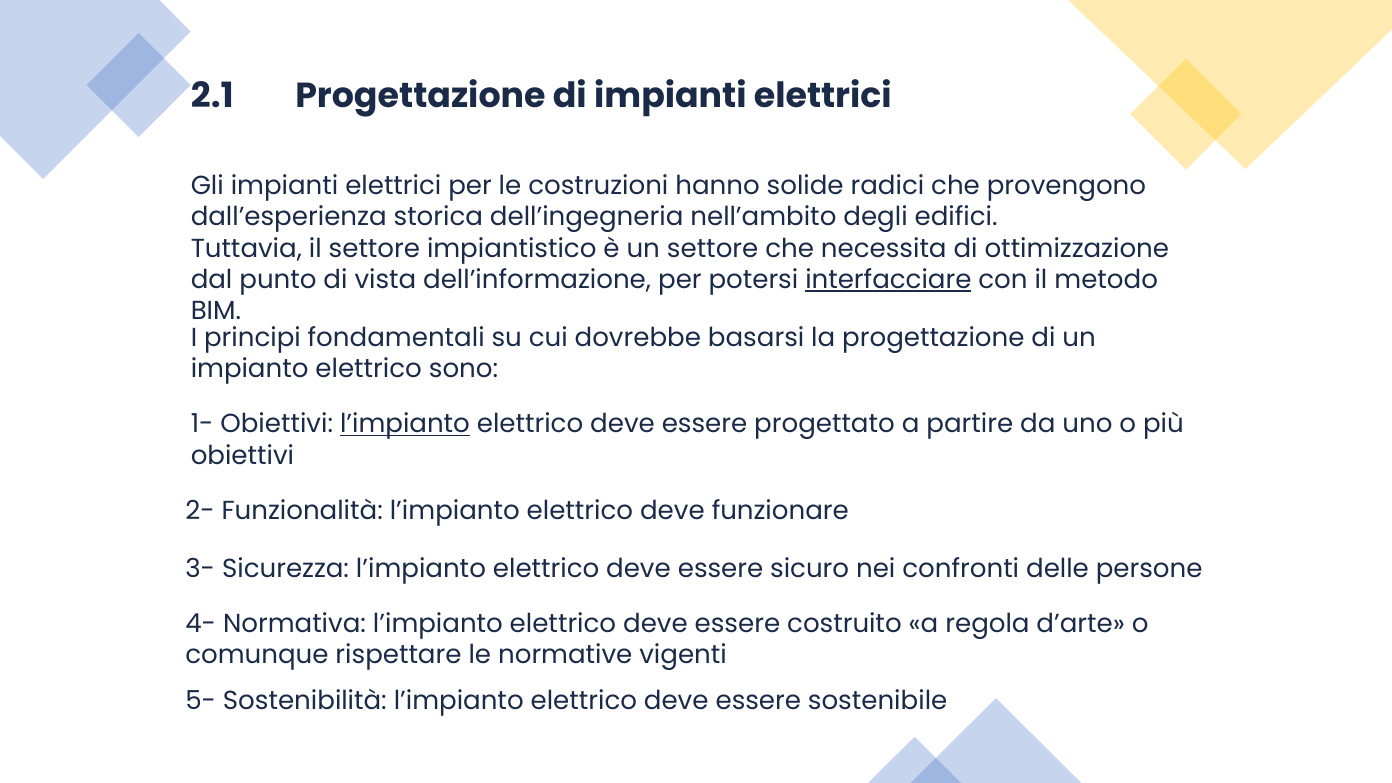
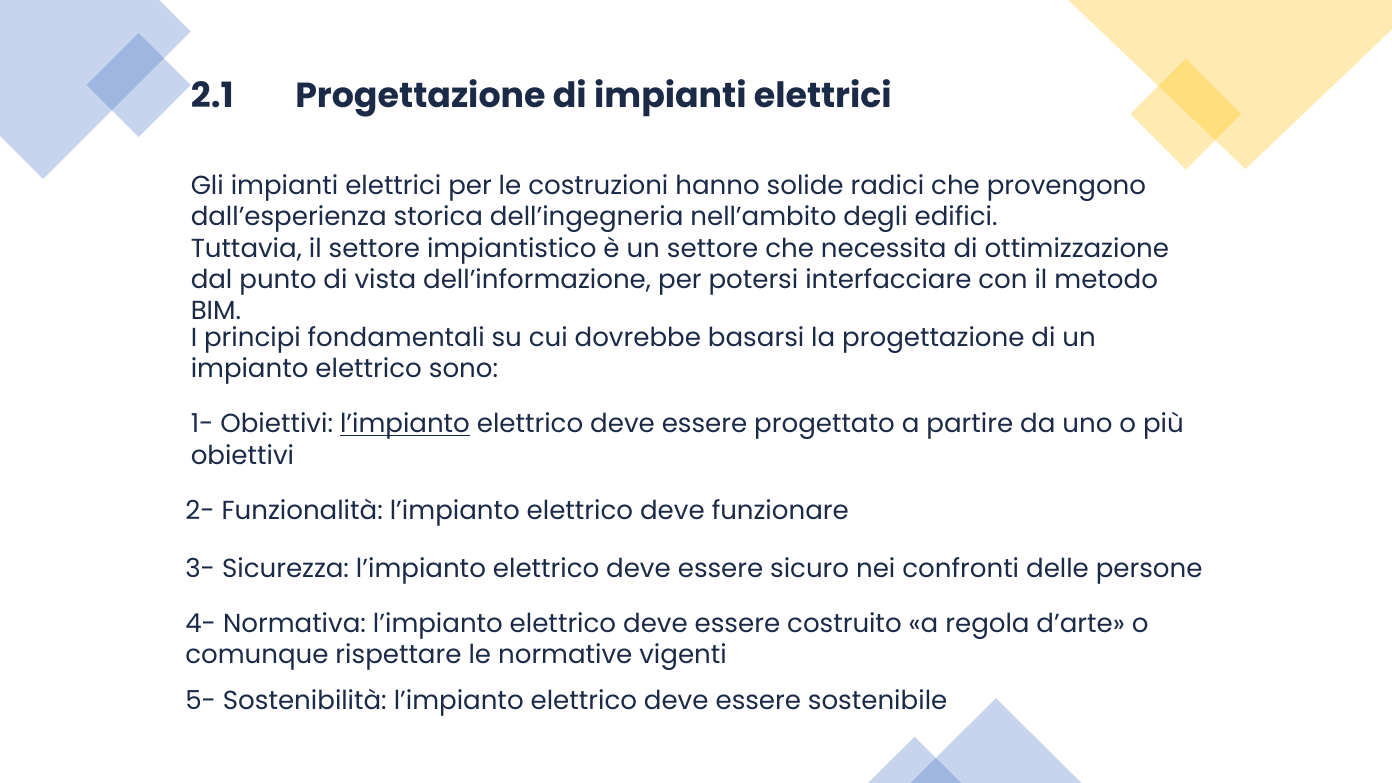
interfacciare underline: present -> none (888, 280)
